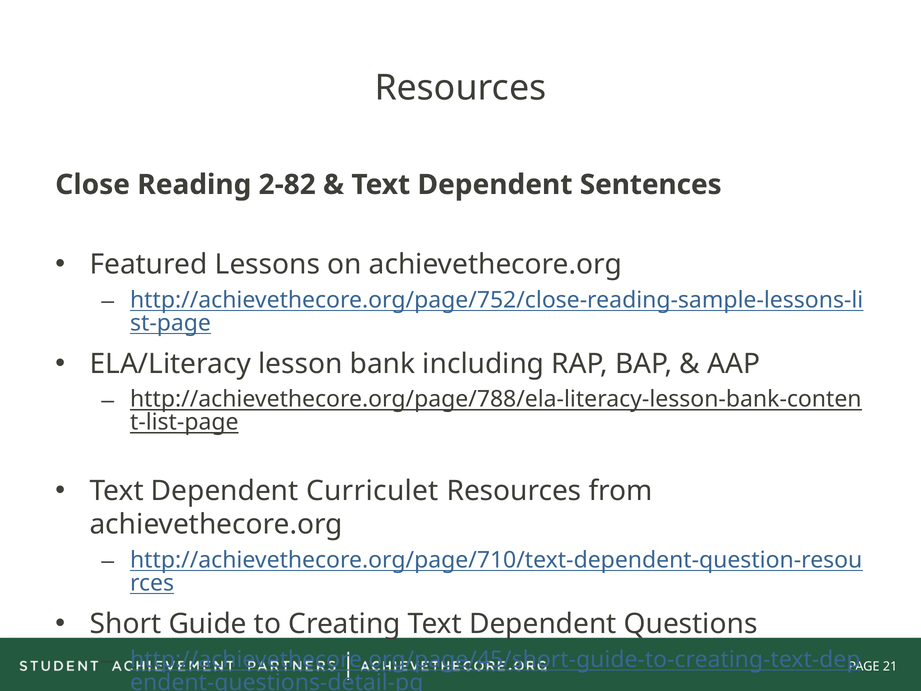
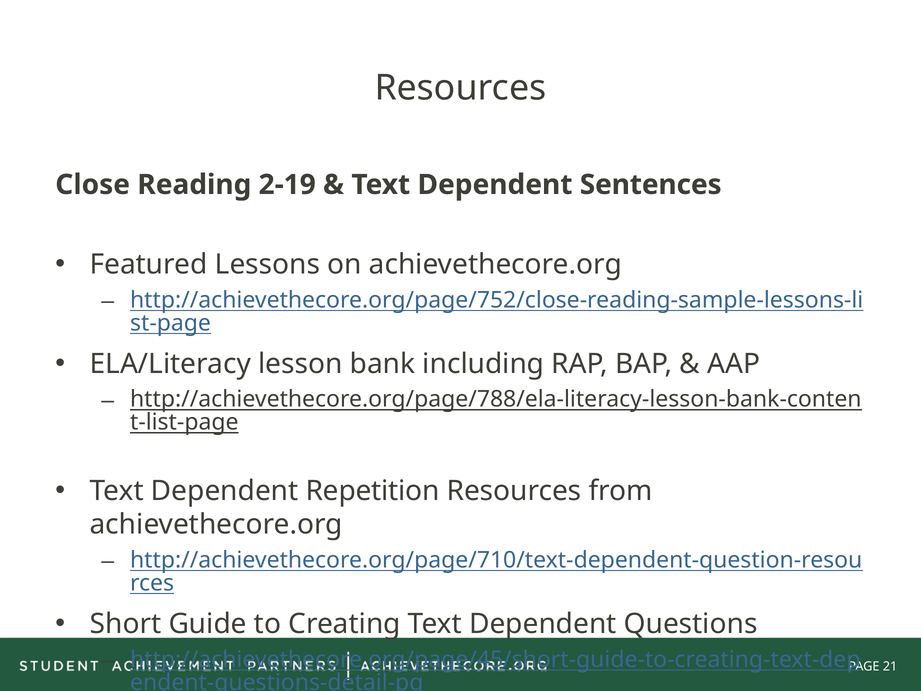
2-82: 2-82 -> 2-19 (287, 185)
Curriculet: Curriculet -> Repetition (373, 491)
